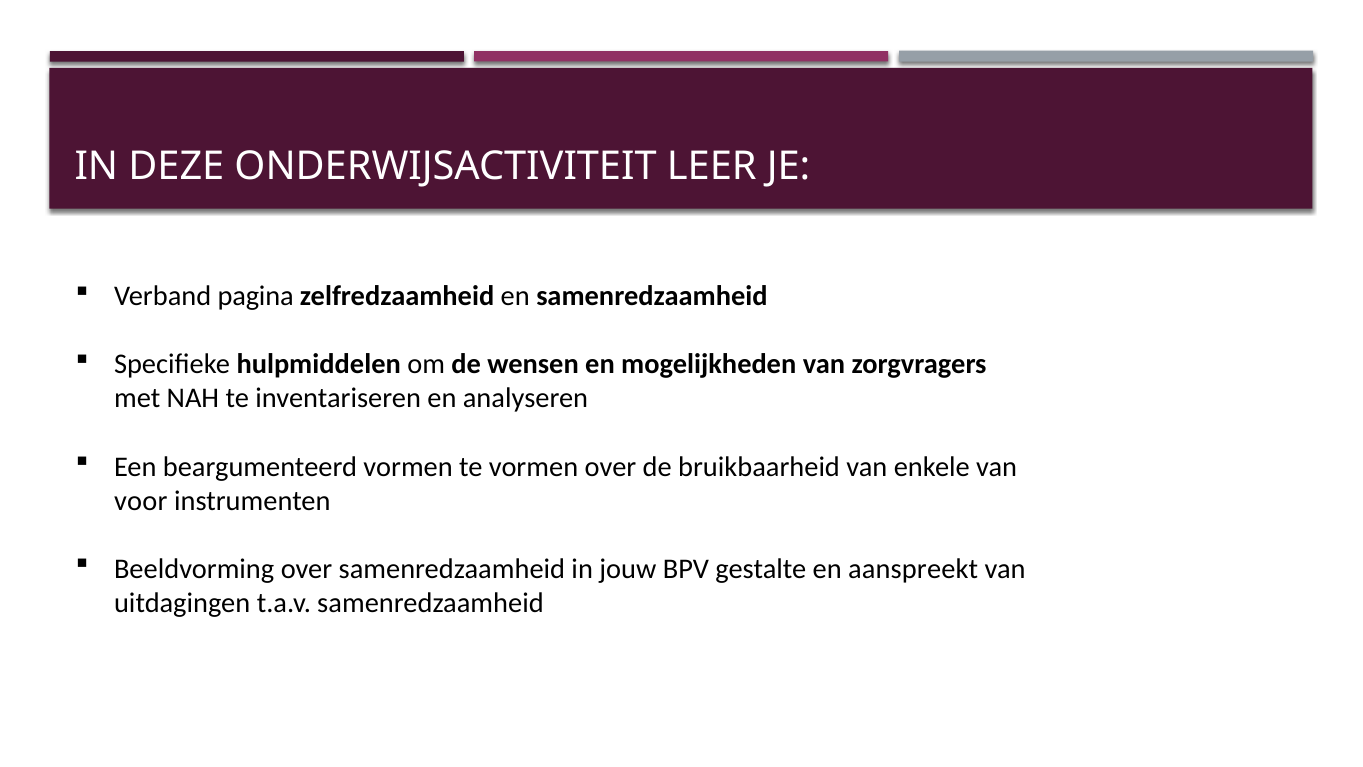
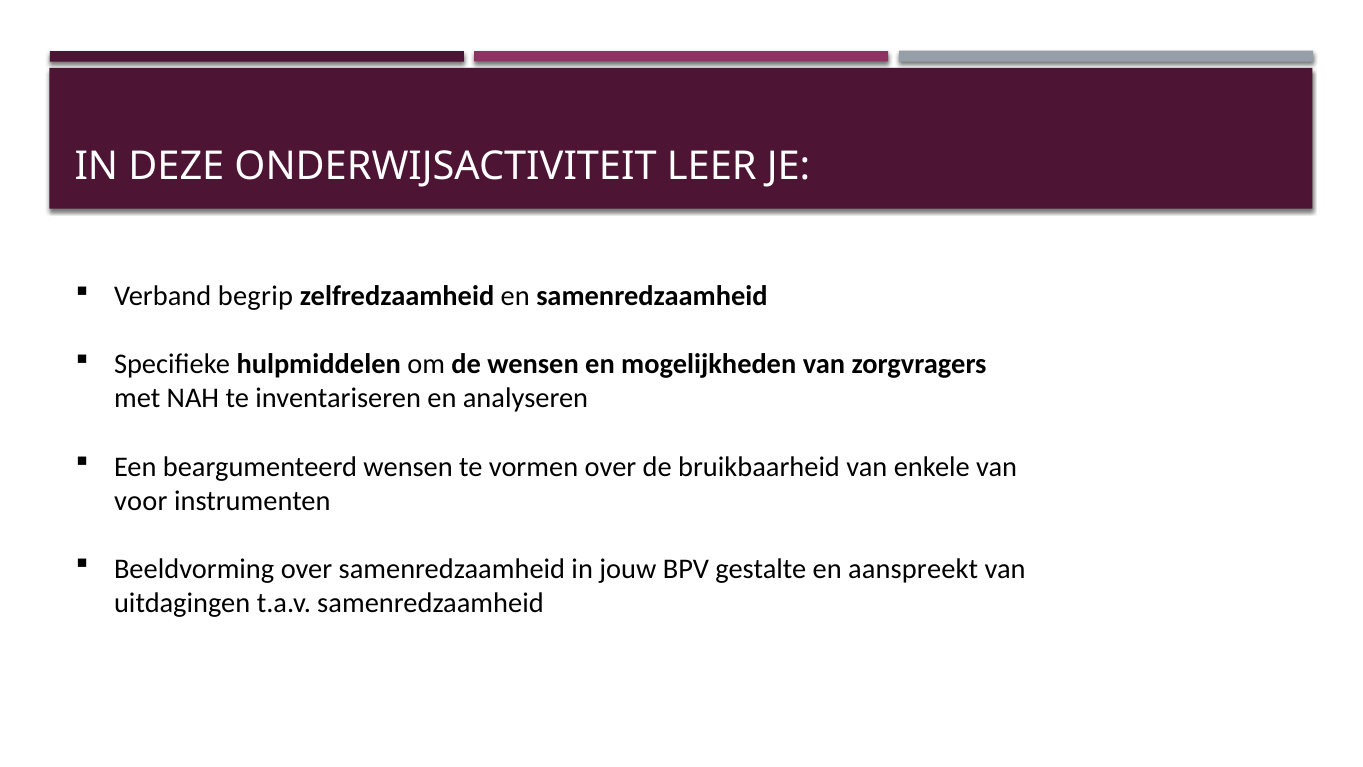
pagina: pagina -> begrip (255, 296)
beargumenteerd vormen: vormen -> wensen (408, 467)
